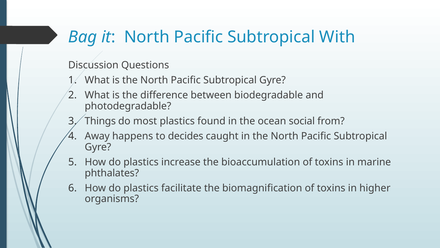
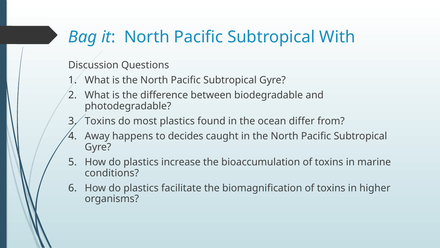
Things: Things -> Toxins (100, 121)
social: social -> differ (302, 121)
phthalates: phthalates -> conditions (112, 173)
